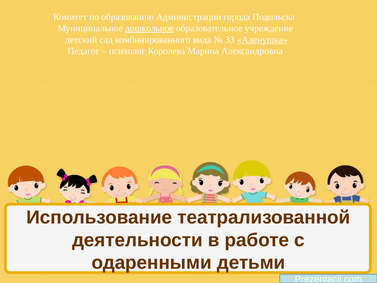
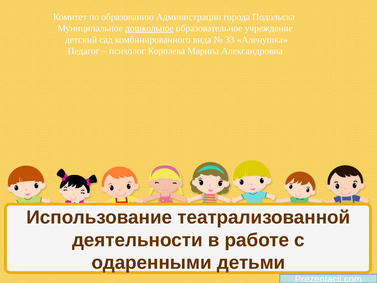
Аленушка underline: present -> none (262, 40)
